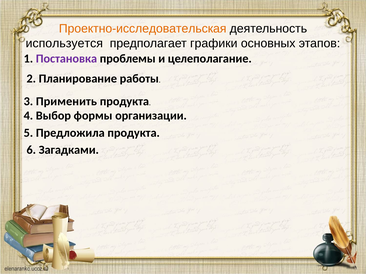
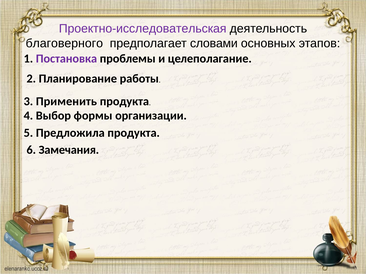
Проектно-исследовательская colour: orange -> purple (143, 29)
используется: используется -> благоверного (64, 43)
графики: графики -> словами (214, 43)
Загадками: Загадками -> Замечания (69, 150)
